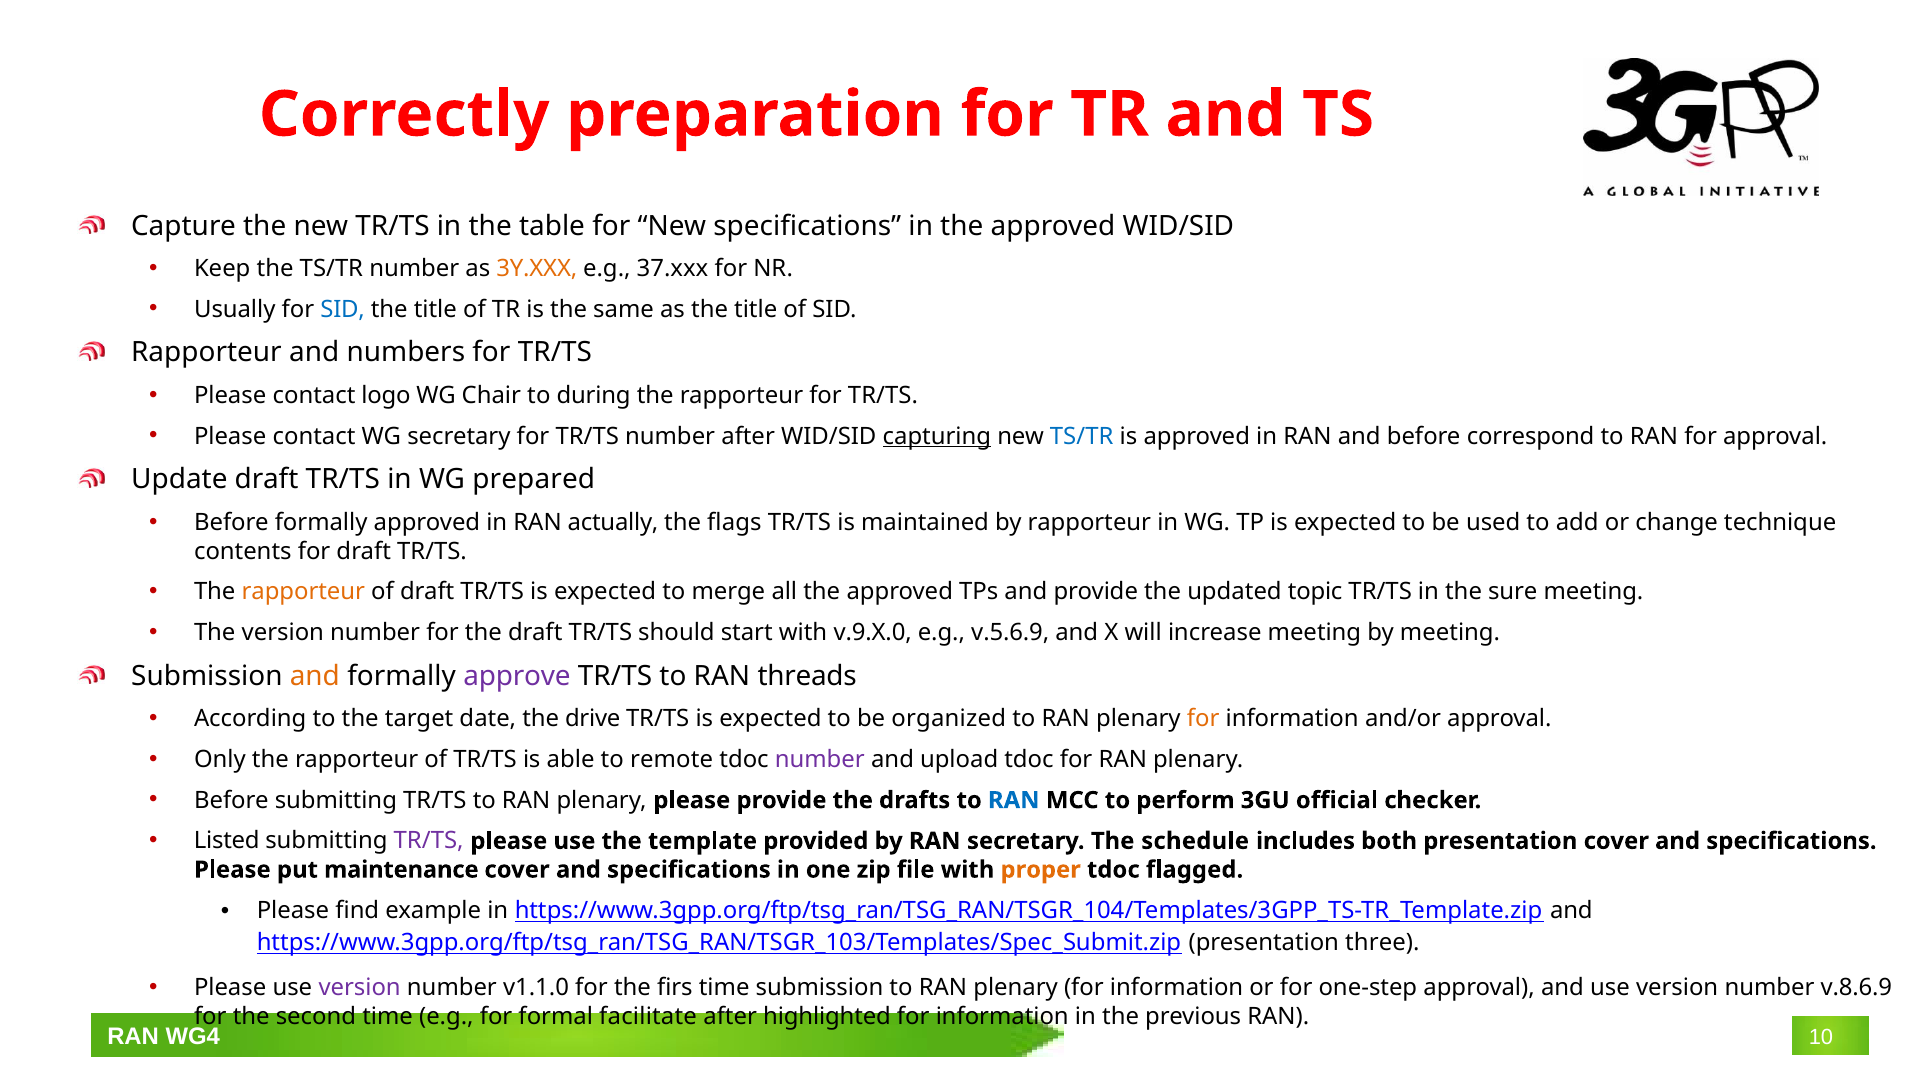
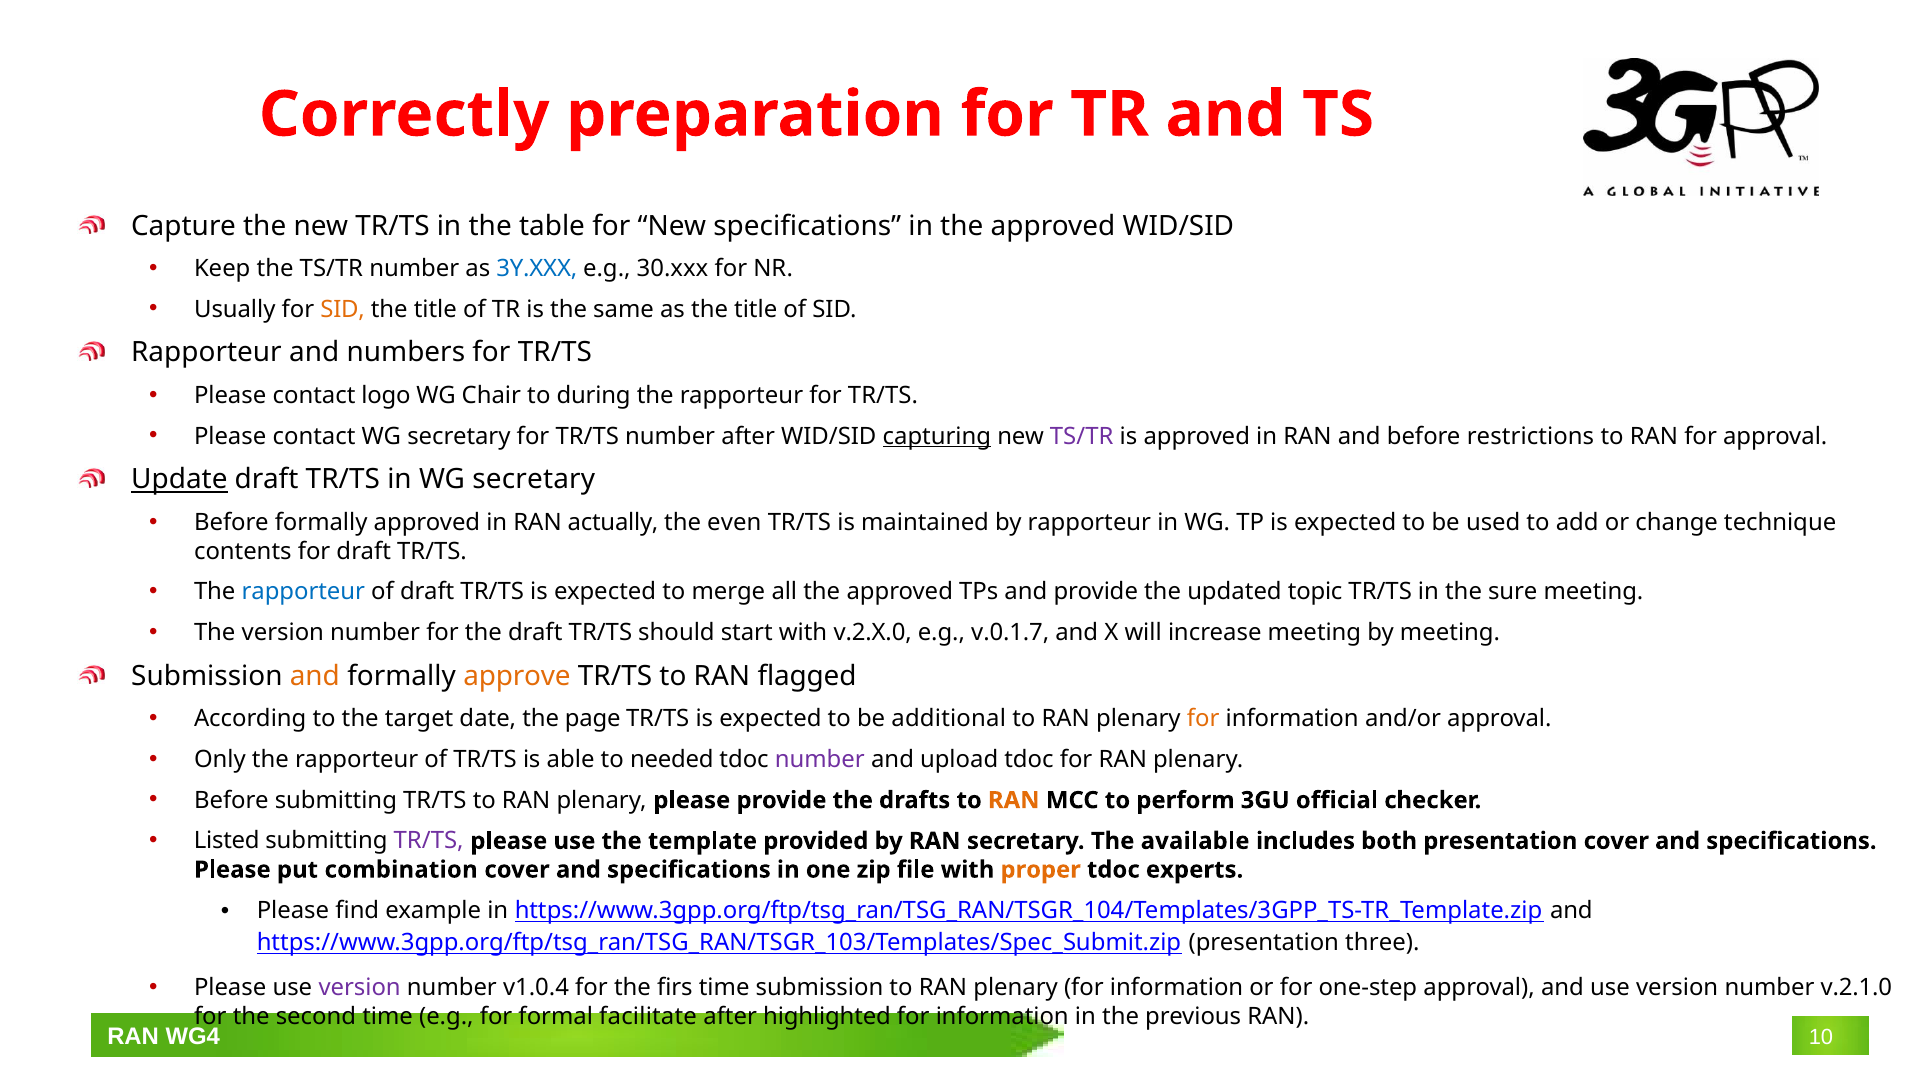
3Y.XXX colour: orange -> blue (537, 269)
37.xxx: 37.xxx -> 30.xxx (672, 269)
SID colour: blue -> orange (343, 309)
TS/TR colour: blue -> purple (1082, 436)
correspond: correspond -> restrictions (1530, 436)
Update underline: none -> present (179, 480)
in WG prepared: prepared -> secretary (534, 480)
flags: flags -> even (734, 522)
rapporteur colour: orange -> blue (303, 592)
v.9.X.0: v.9.X.0 -> v.2.X.0 (873, 632)
v.5.6.9: v.5.6.9 -> v.0.1.7 (1010, 632)
approve colour: purple -> orange (517, 676)
threads: threads -> flagged (807, 676)
drive: drive -> page (593, 719)
organized: organized -> additional (949, 719)
remote: remote -> needed (672, 759)
RAN colour: blue -> orange (1014, 800)
schedule: schedule -> available (1195, 841)
maintenance: maintenance -> combination (401, 869)
flagged: flagged -> experts (1195, 869)
v1.1.0: v1.1.0 -> v1.0.4 (536, 987)
v.8.6.9: v.8.6.9 -> v.2.1.0 (1856, 987)
